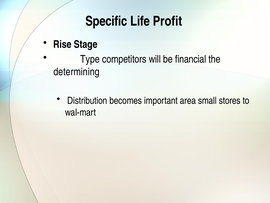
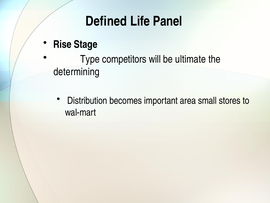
Specific: Specific -> Defined (106, 21)
Profit: Profit -> Panel (168, 21)
financial: financial -> ultimate (191, 59)
